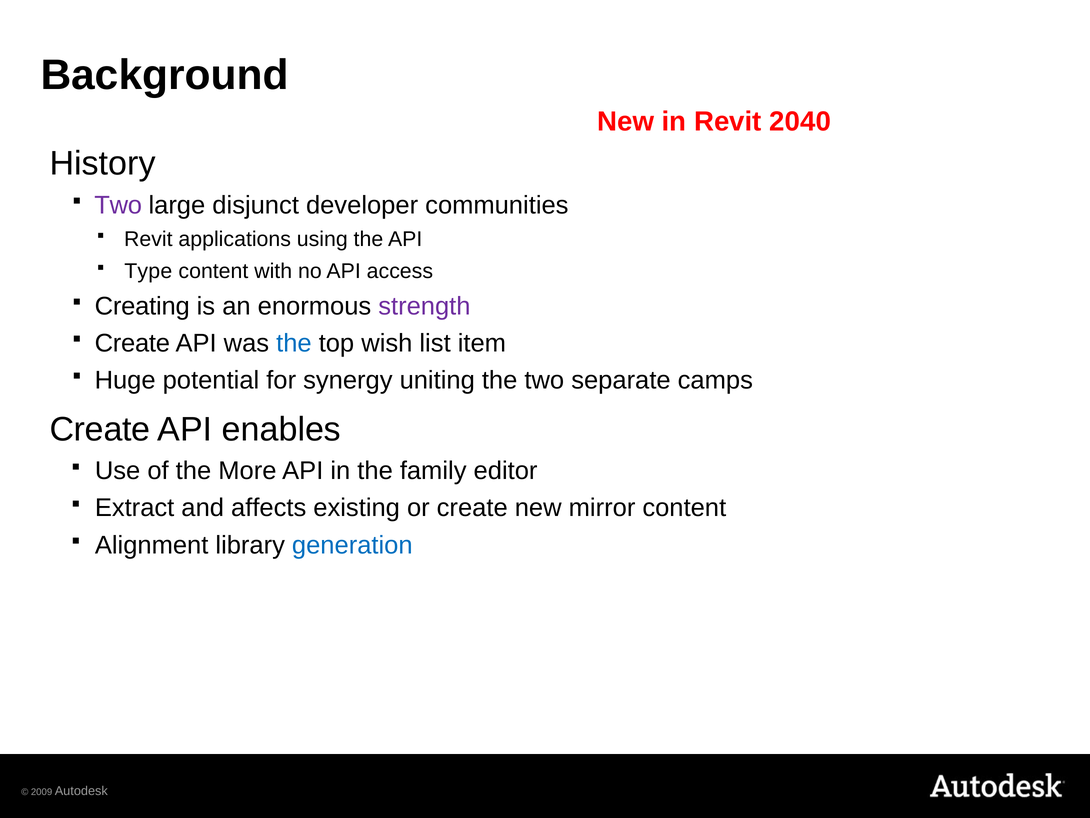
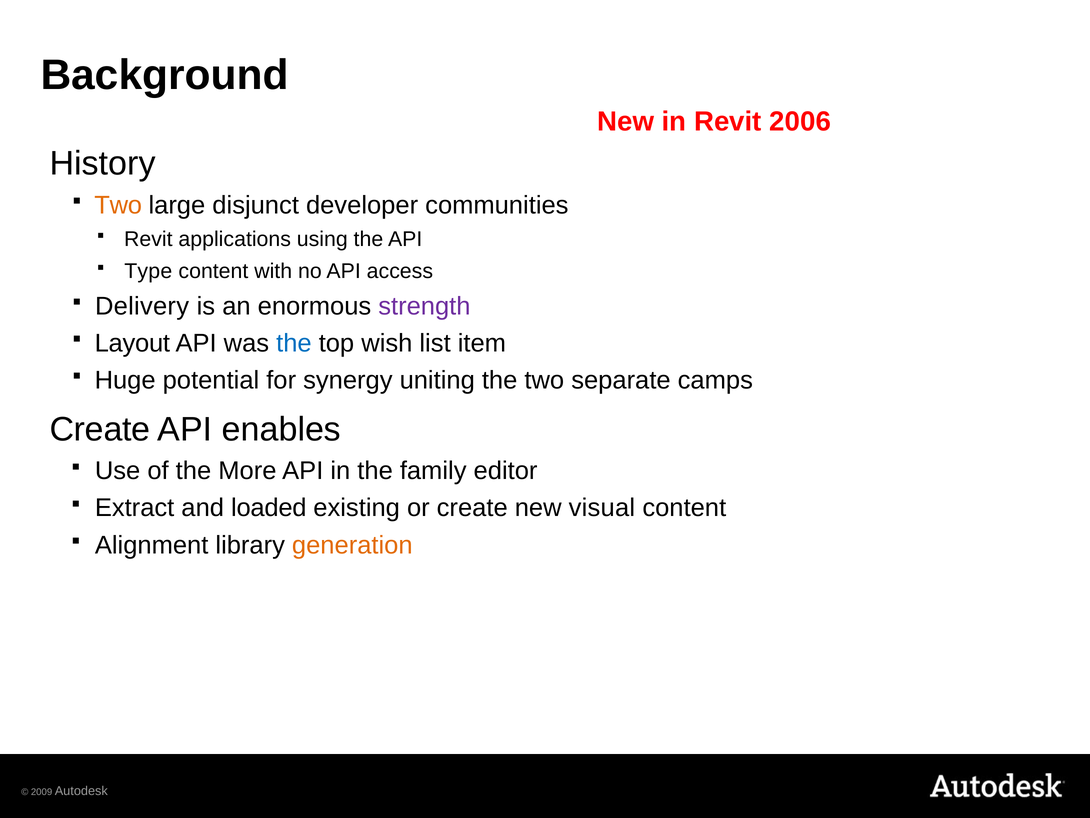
2040: 2040 -> 2006 (800, 122)
Two colour: purple -> orange (118, 205)
Creating: Creating -> Delivery (142, 306)
Create: Create -> Layout (132, 343)
affects: affects -> loaded (269, 508)
mirror: mirror -> visual (602, 508)
generation colour: blue -> orange (352, 545)
